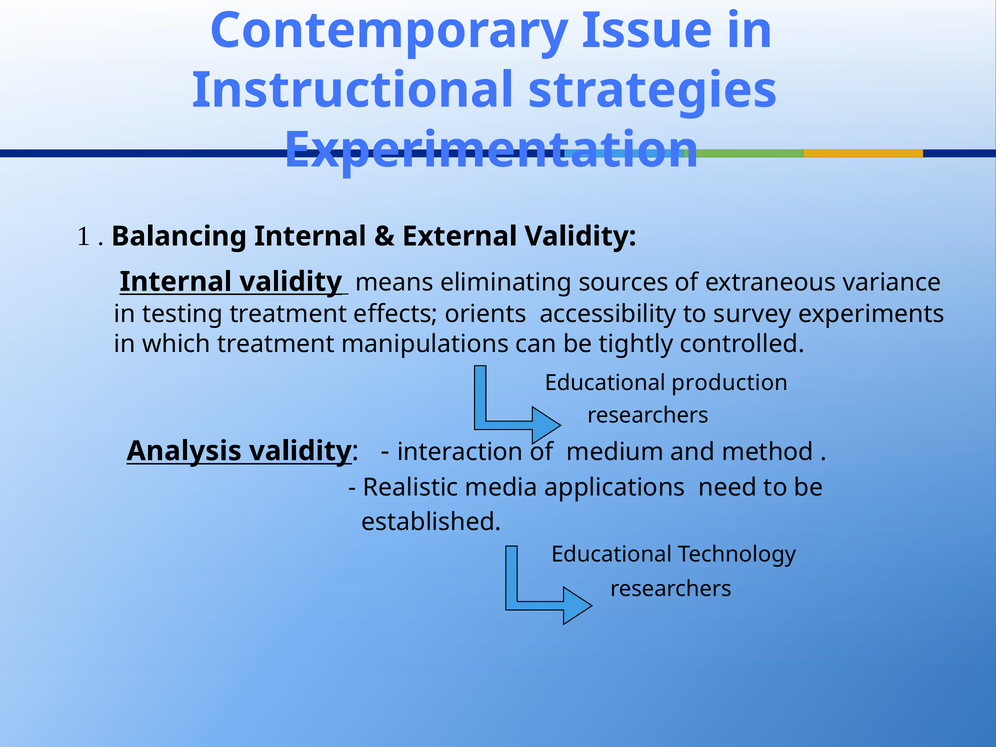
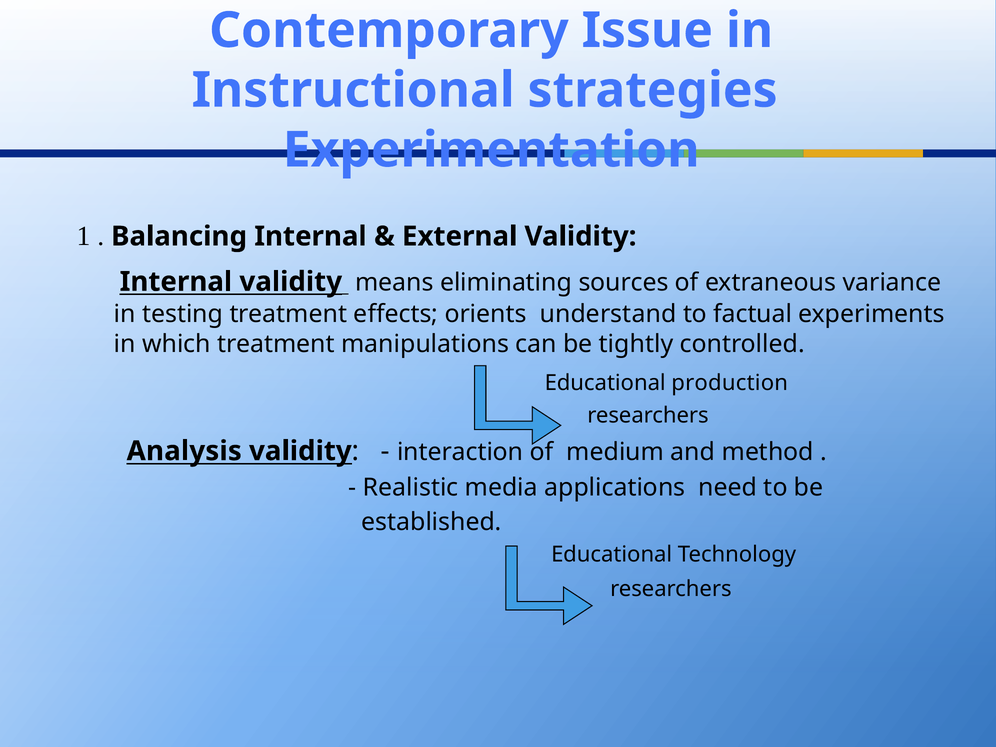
accessibility: accessibility -> understand (608, 314)
survey: survey -> factual (753, 314)
